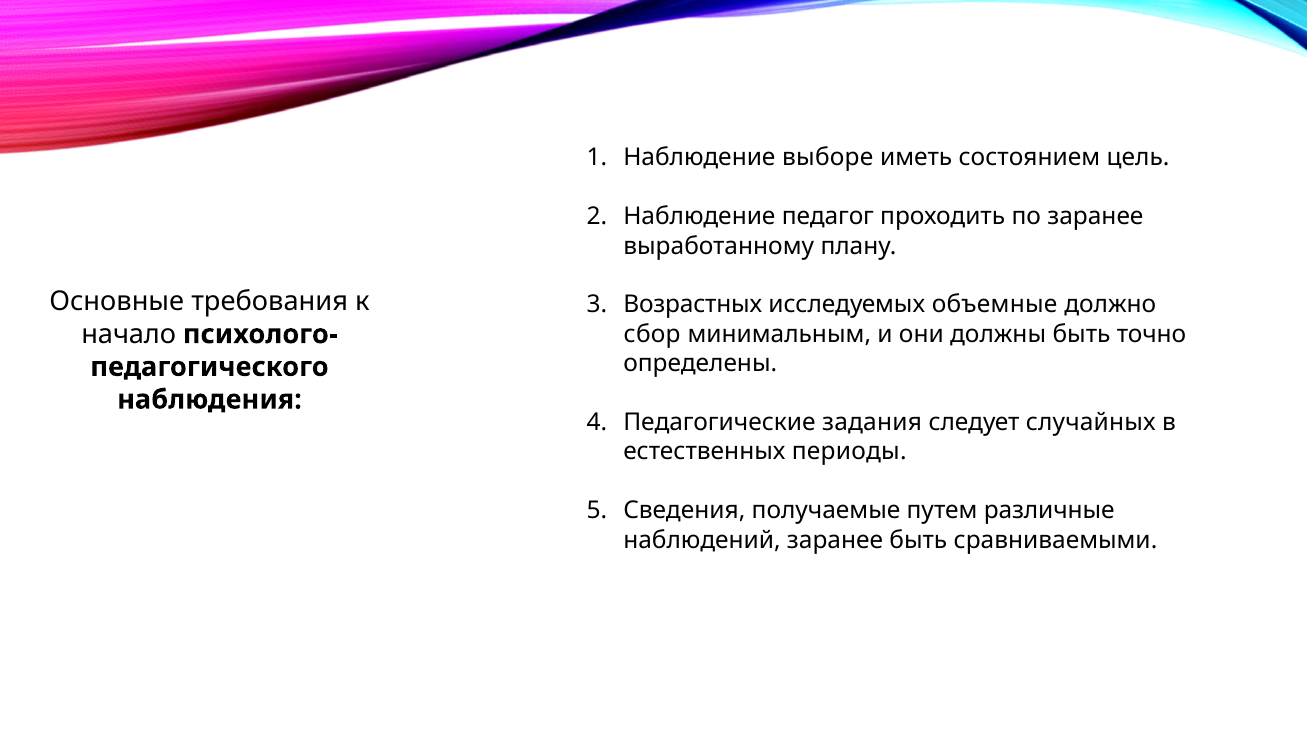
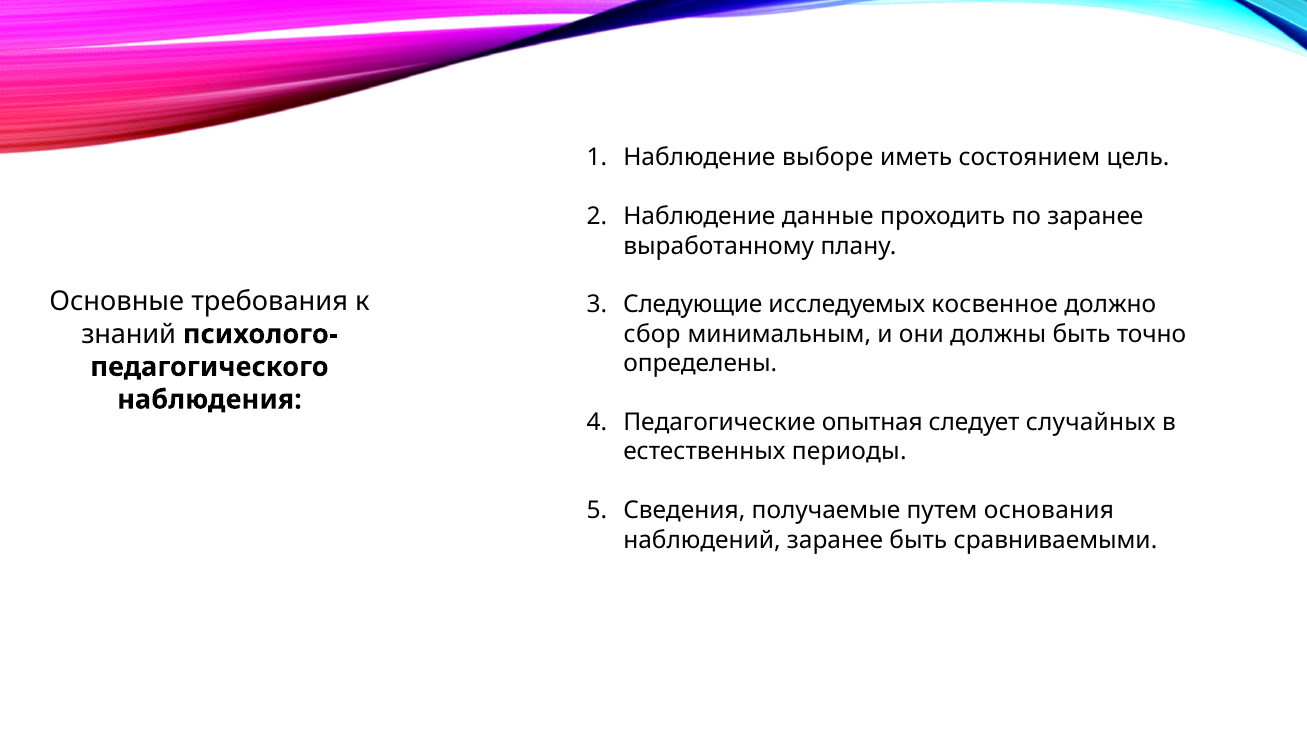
педагог: педагог -> данные (828, 217)
Возрастных: Возрастных -> Следующие (693, 305)
объемные: объемные -> косвенное (995, 305)
начало: начало -> знаний (129, 334)
задания: задания -> опытная (872, 423)
различные: различные -> основания (1049, 511)
